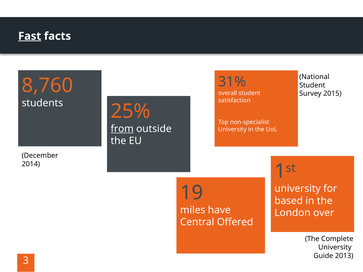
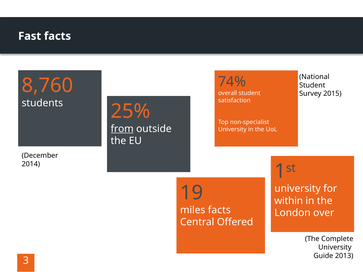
Fast underline: present -> none (30, 36)
31%: 31% -> 74% (232, 82)
based: based -> within (289, 201)
miles have: have -> facts (219, 210)
